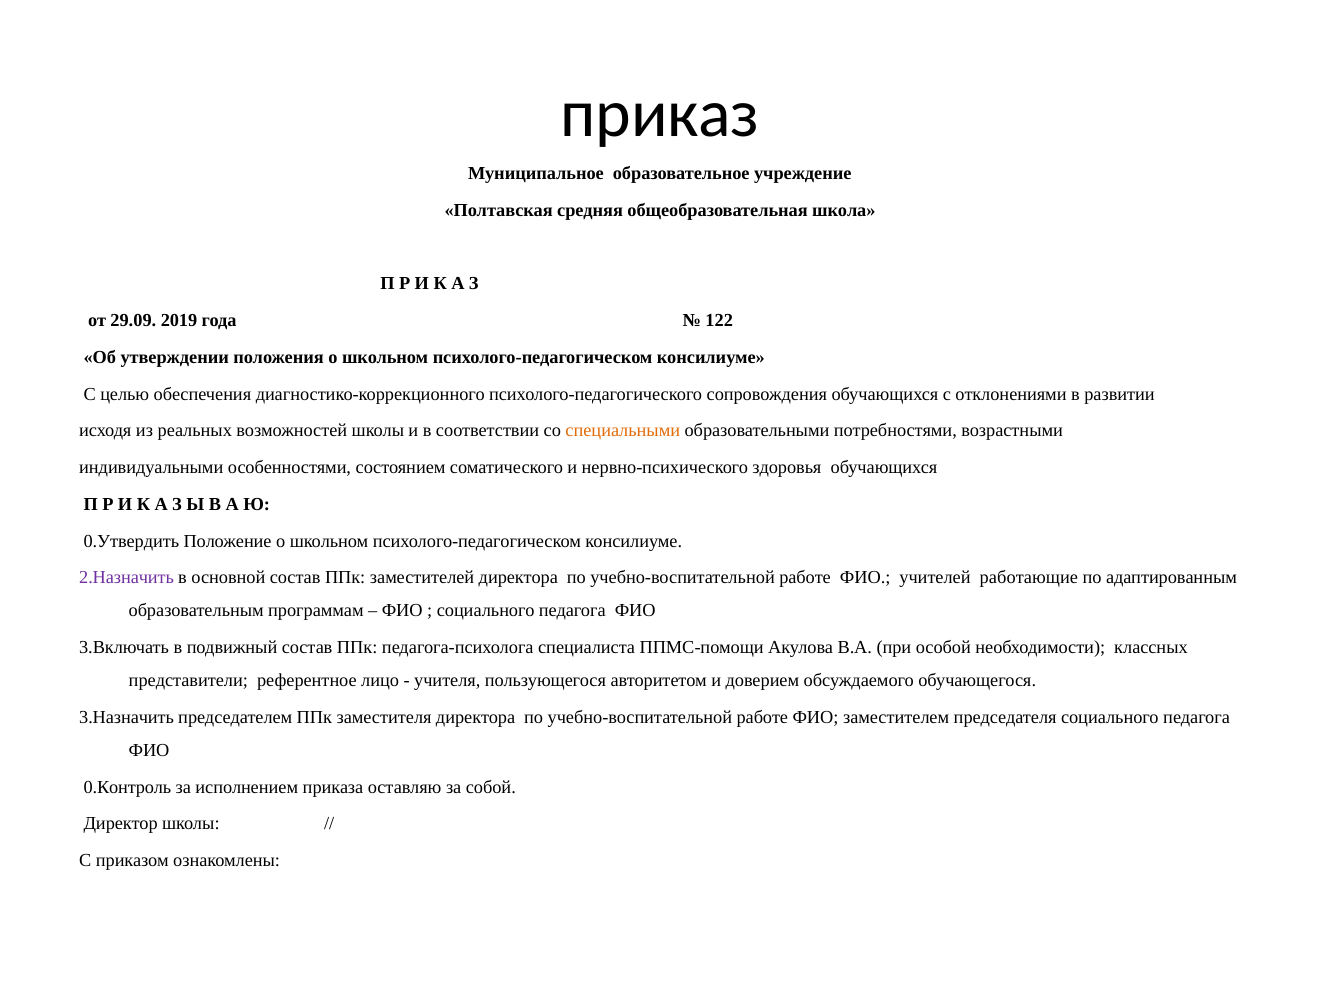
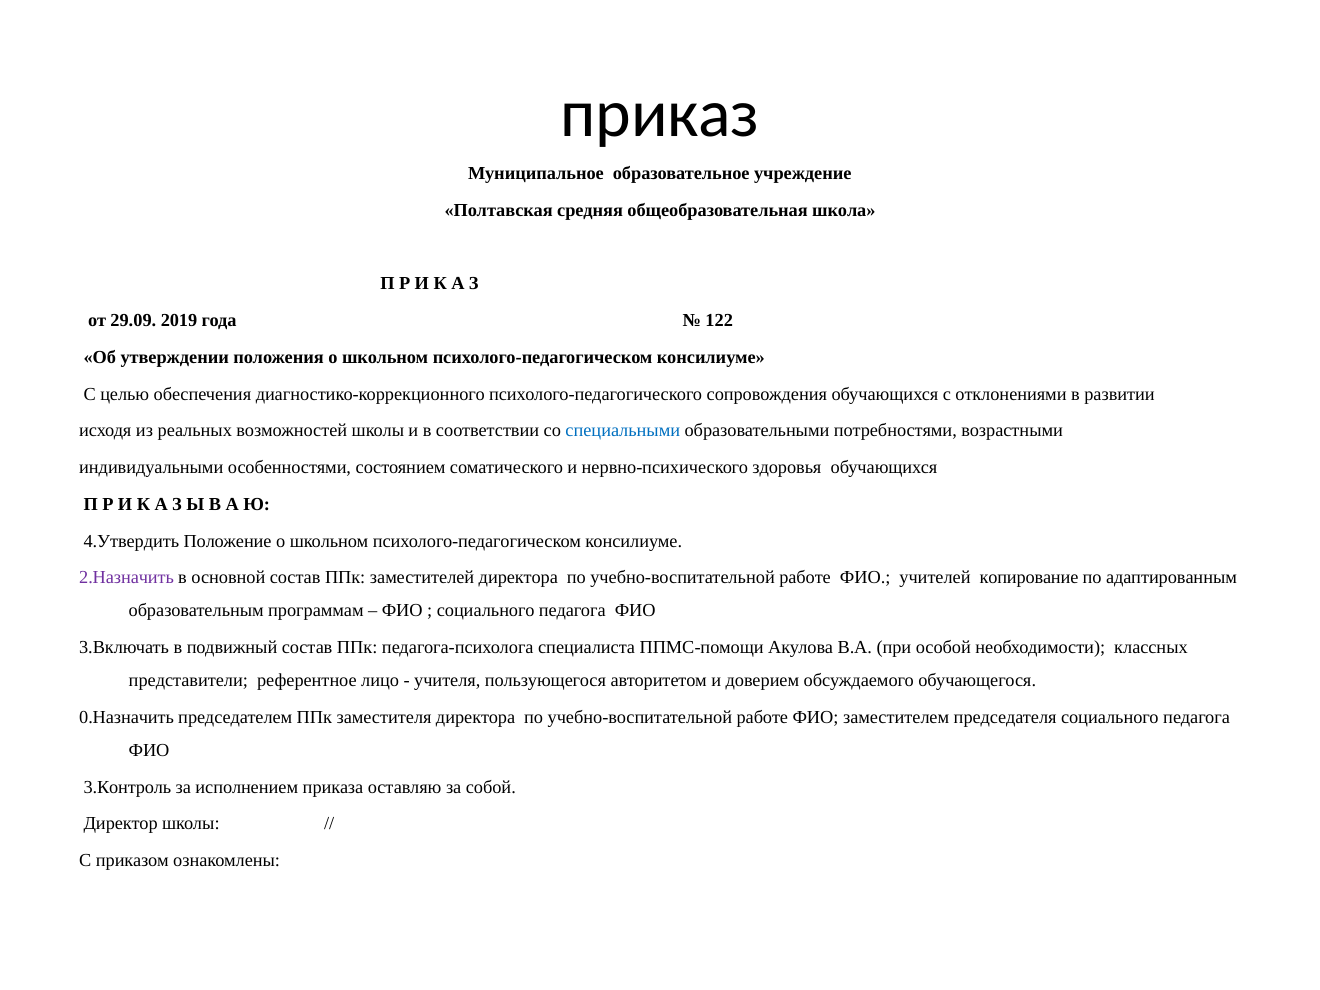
специальными colour: orange -> blue (623, 431)
0.Утвердить: 0.Утвердить -> 4.Утвердить (131, 541)
работающие: работающие -> копирование (1029, 578)
3.Назначить: 3.Назначить -> 0.Назначить (127, 717)
0.Контроль: 0.Контроль -> 3.Контроль (127, 787)
